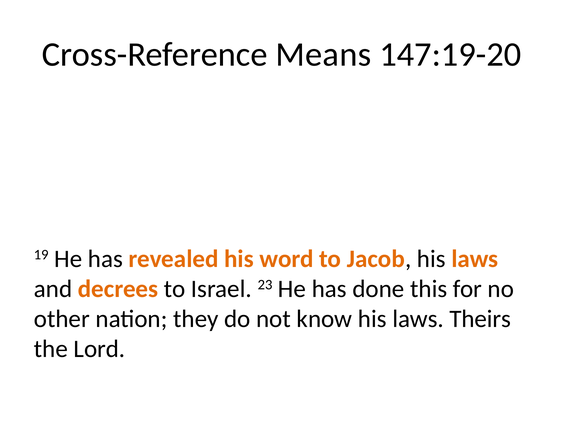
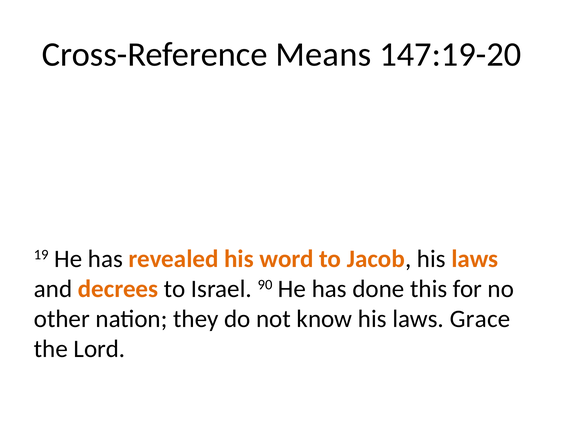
23: 23 -> 90 (265, 285)
Theirs: Theirs -> Grace (480, 319)
